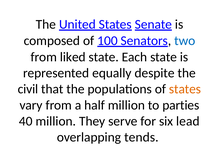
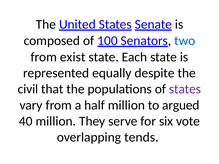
liked: liked -> exist (73, 57)
states colour: orange -> purple (185, 89)
parties: parties -> argued (181, 105)
lead: lead -> vote (188, 121)
